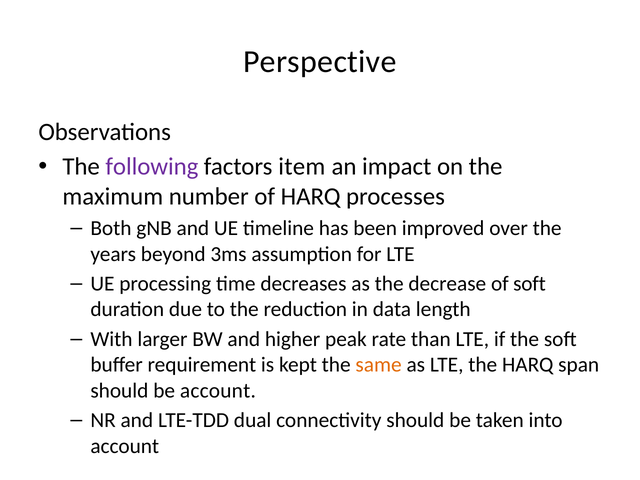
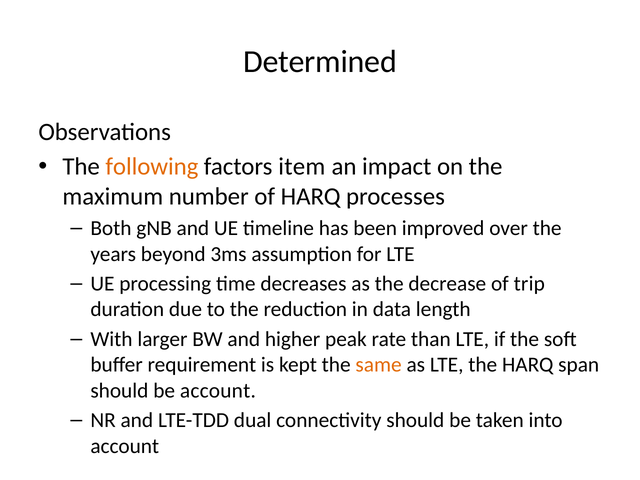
Perspective: Perspective -> Determined (320, 61)
following colour: purple -> orange (152, 167)
of soft: soft -> trip (529, 284)
